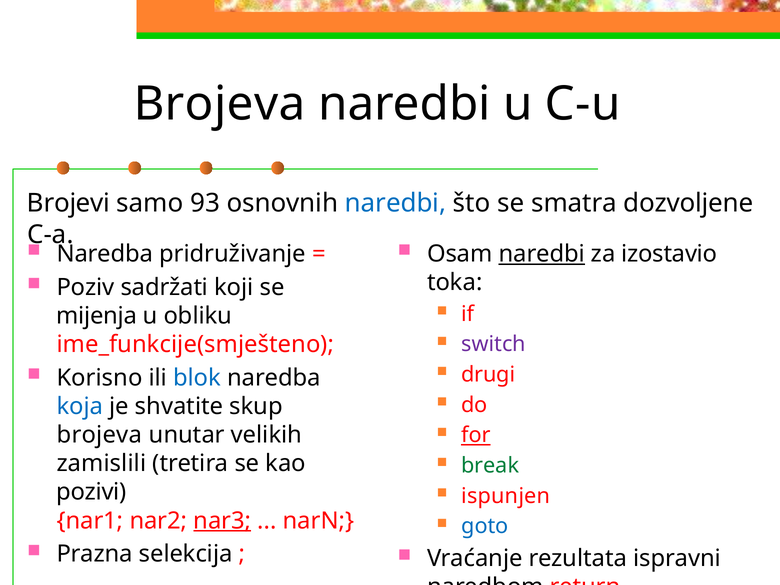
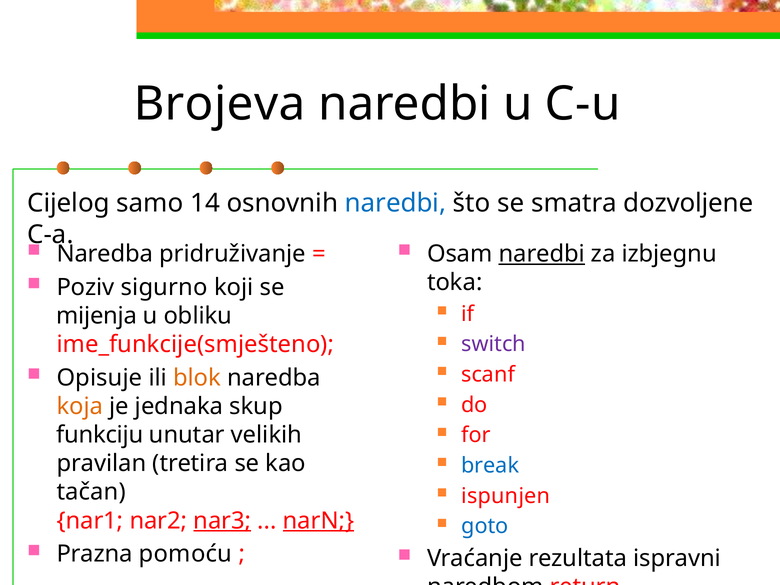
Brojevi: Brojevi -> Cijelog (68, 203)
93: 93 -> 14 (205, 203)
izostavio: izostavio -> izbjegnu (669, 254)
sadržati: sadržati -> sigurno (164, 287)
drugi: drugi -> scanf (488, 375)
Korisno: Korisno -> Opisuje (99, 378)
blok colour: blue -> orange (197, 378)
koja colour: blue -> orange (80, 406)
shvatite: shvatite -> jednaka (179, 406)
for underline: present -> none (476, 435)
brojeva: brojeva -> funkciju (100, 435)
zamislili: zamislili -> pravilan (101, 464)
break colour: green -> blue (490, 466)
pozivi: pozivi -> tačan (91, 492)
narN underline: none -> present (318, 521)
selekcija: selekcija -> pomoću (186, 554)
